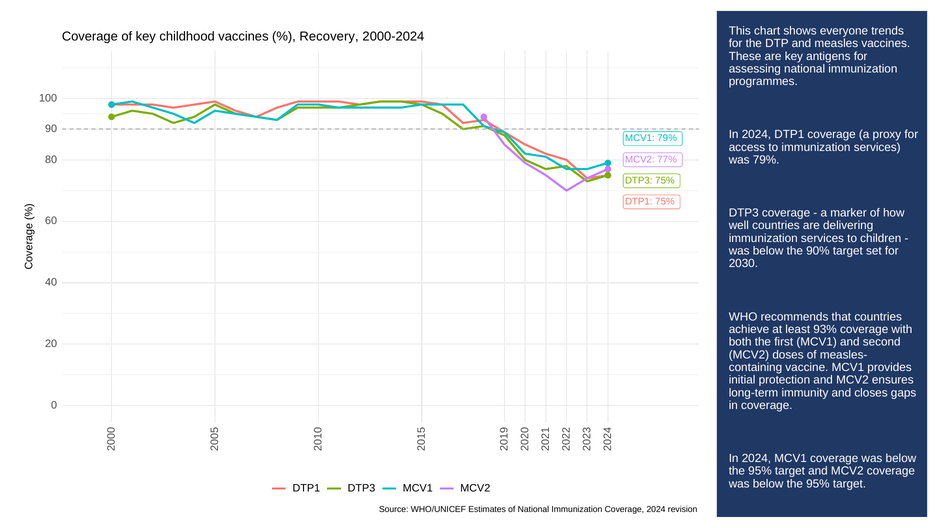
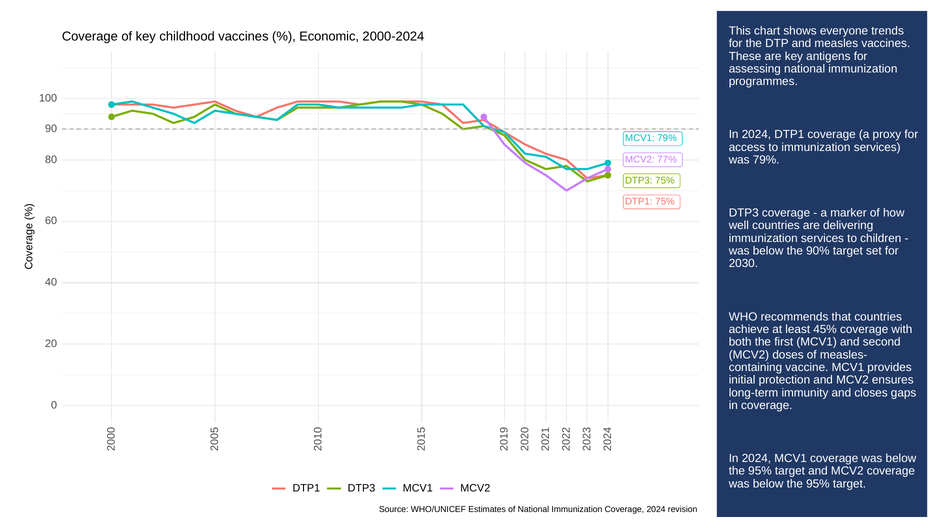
Recovery: Recovery -> Economic (329, 36)
93%: 93% -> 45% (825, 329)
